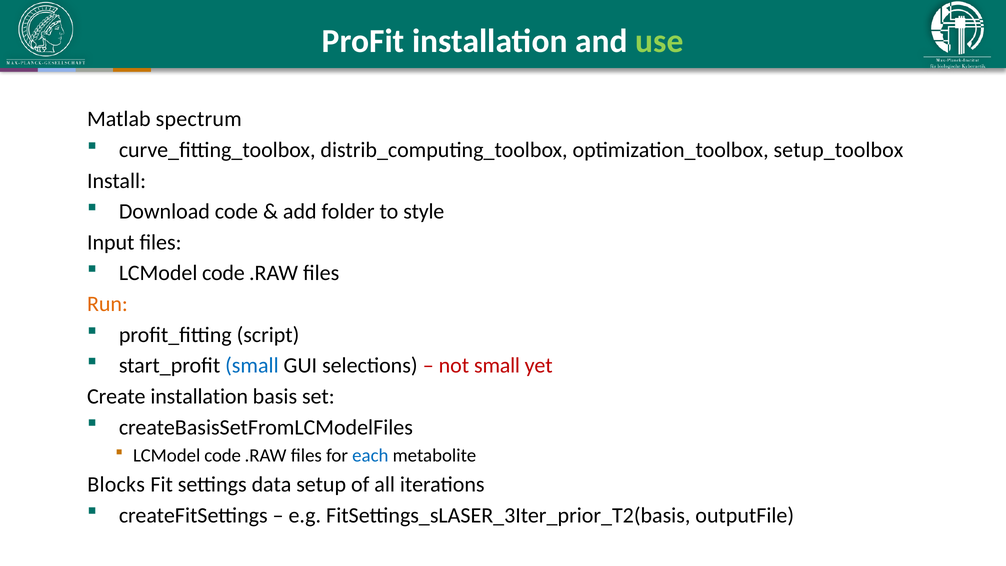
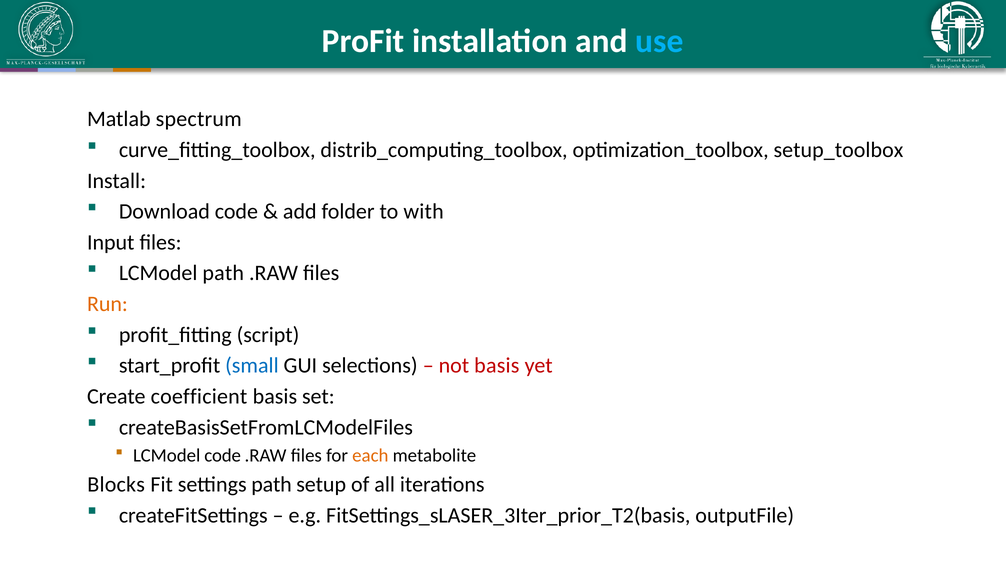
use colour: light green -> light blue (659, 41)
style: style -> with (424, 212)
code: code -> path (223, 273)
not small: small -> basis (497, 366)
Create installation: installation -> coefficient (199, 396)
each colour: blue -> orange (370, 455)
settings data: data -> path (272, 484)
